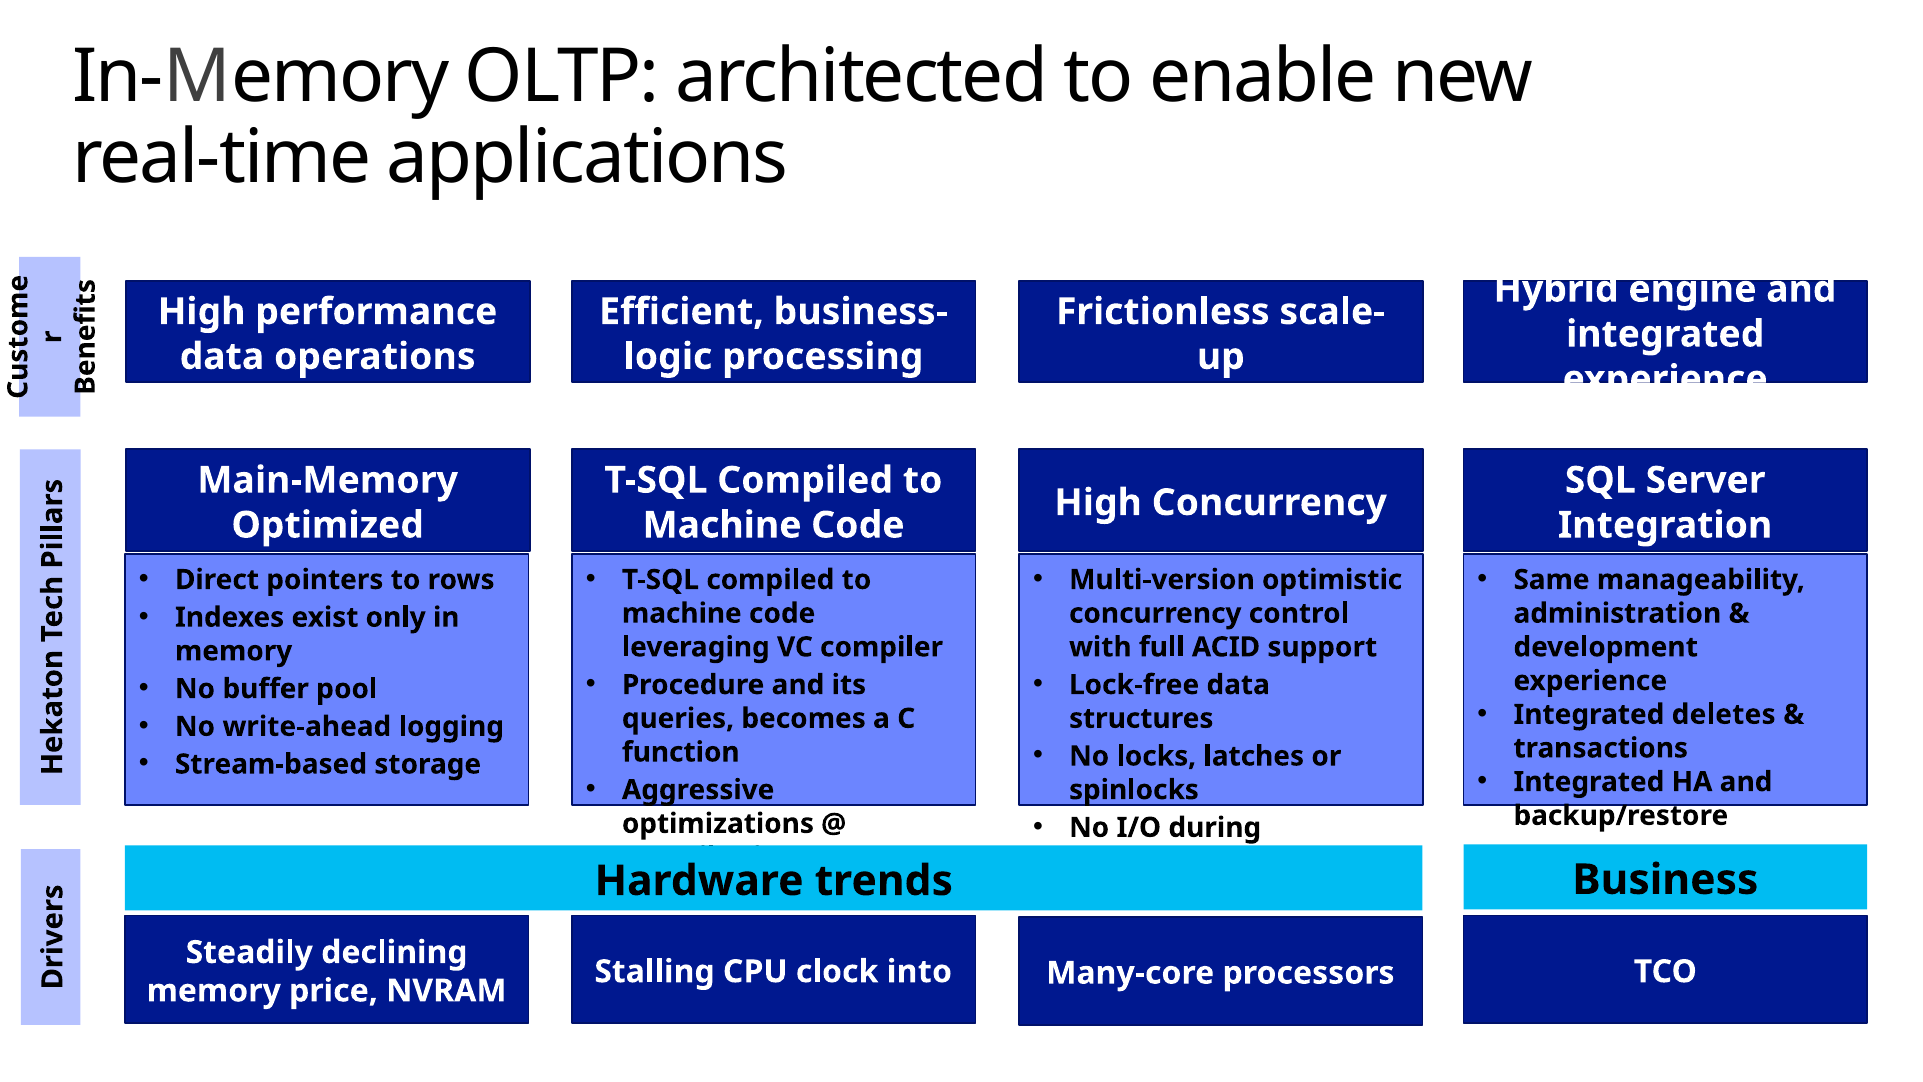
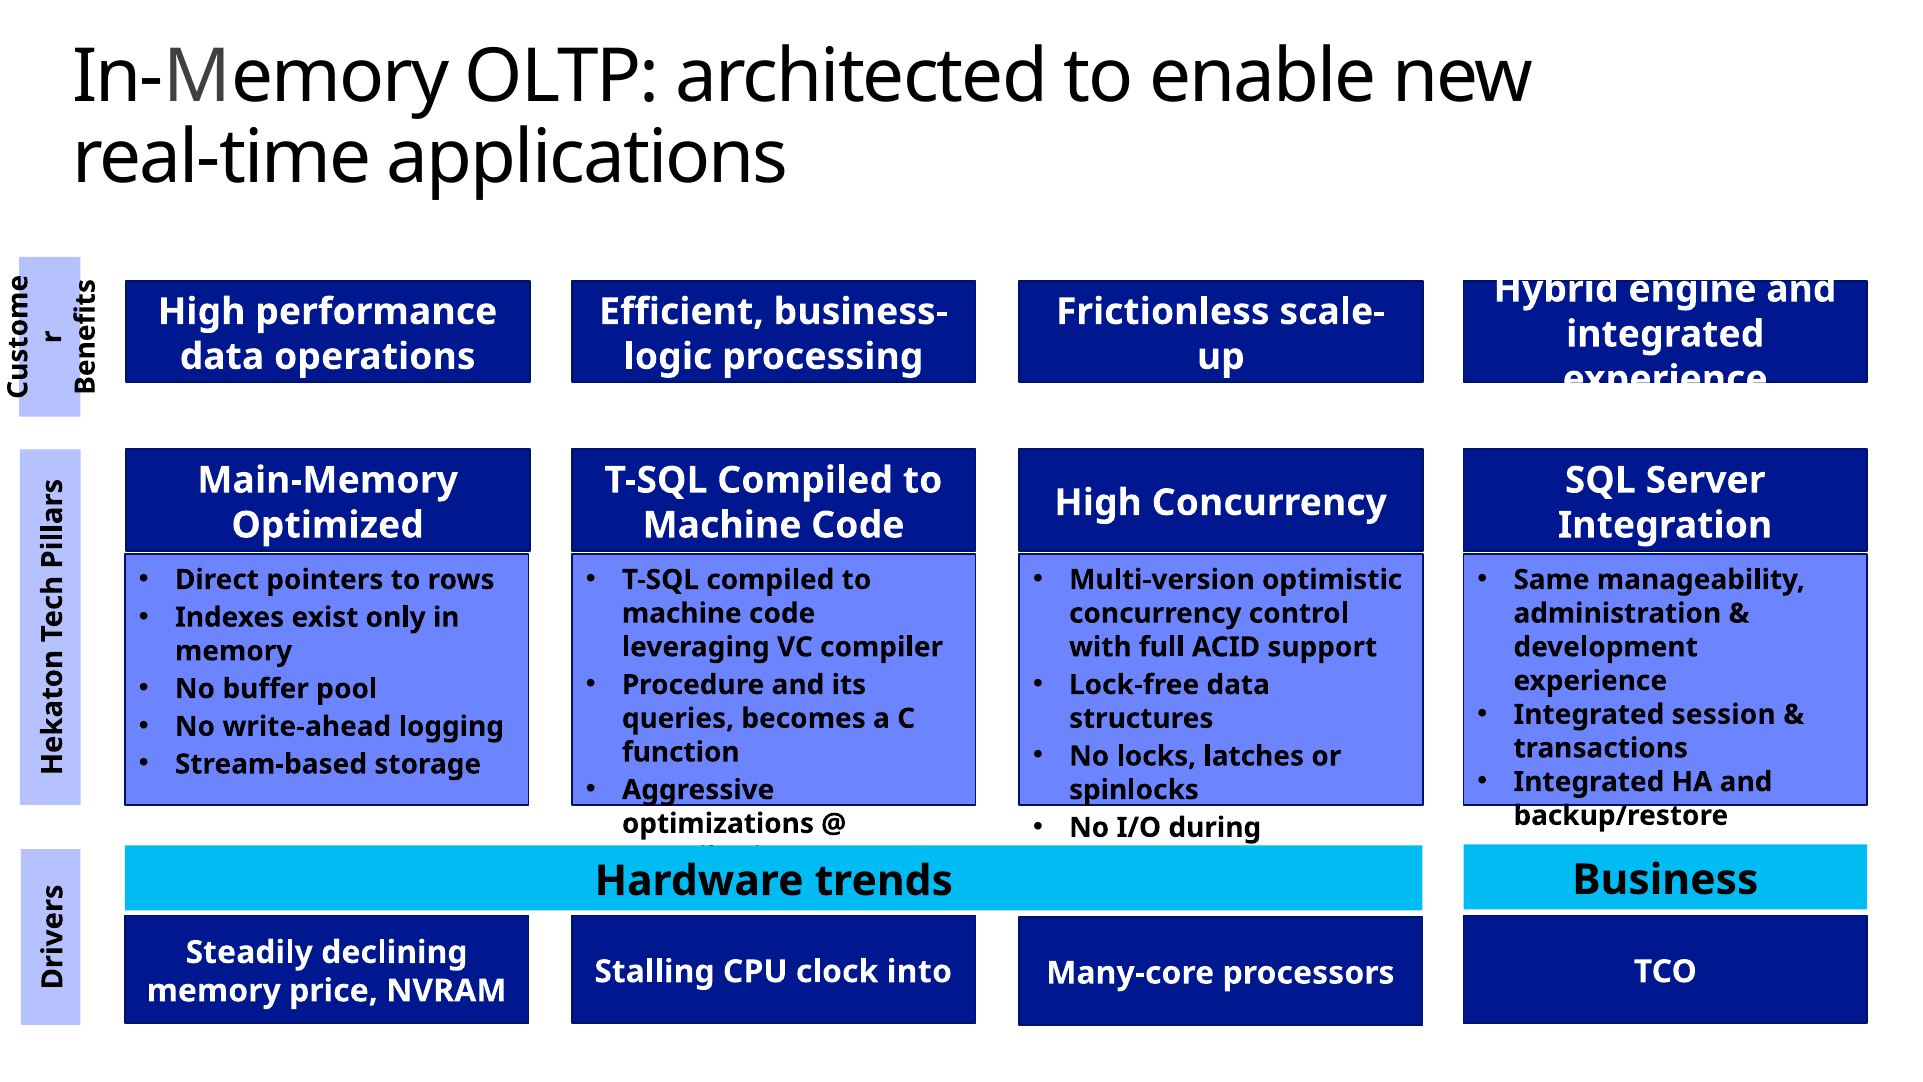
deletes: deletes -> session (1724, 714)
